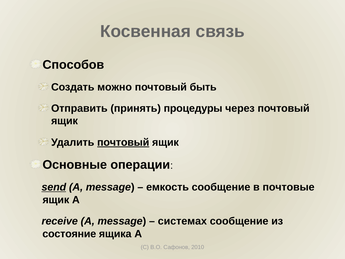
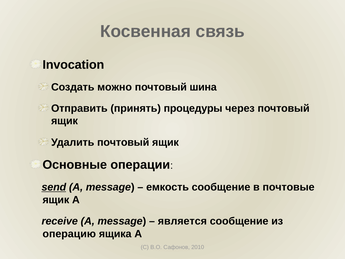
Способов: Способов -> Invocation (73, 65)
быть: быть -> шина (203, 87)
почтовый underline: present -> none (123, 142)
системах: системах -> является (182, 221)
состояние: состояние -> операцию (69, 234)
